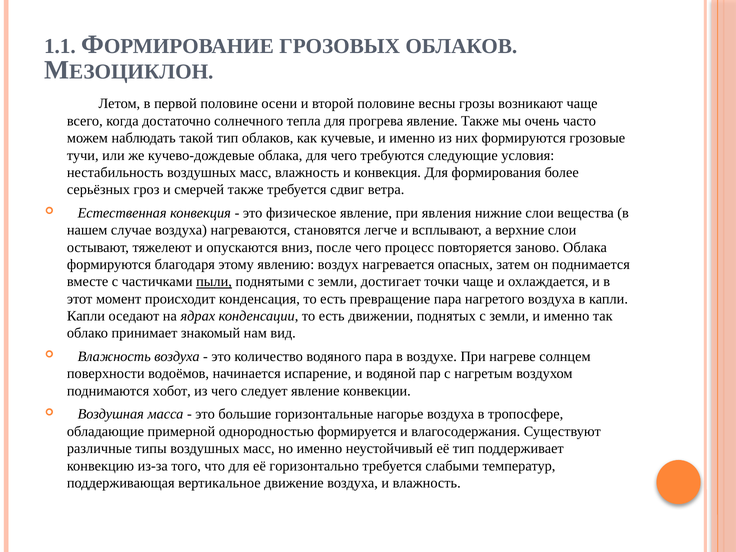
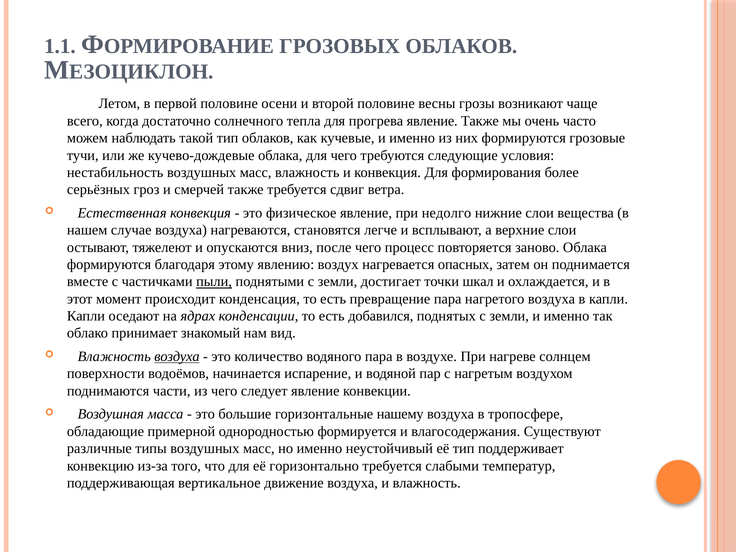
явления: явления -> недолго (446, 213)
точки чаще: чаще -> шкал (478, 282)
движении: движении -> добавился (381, 316)
воздуха underline: none -> present (177, 357)
хобот: хобот -> части (172, 391)
нагорье: нагорье -> нашему (400, 414)
